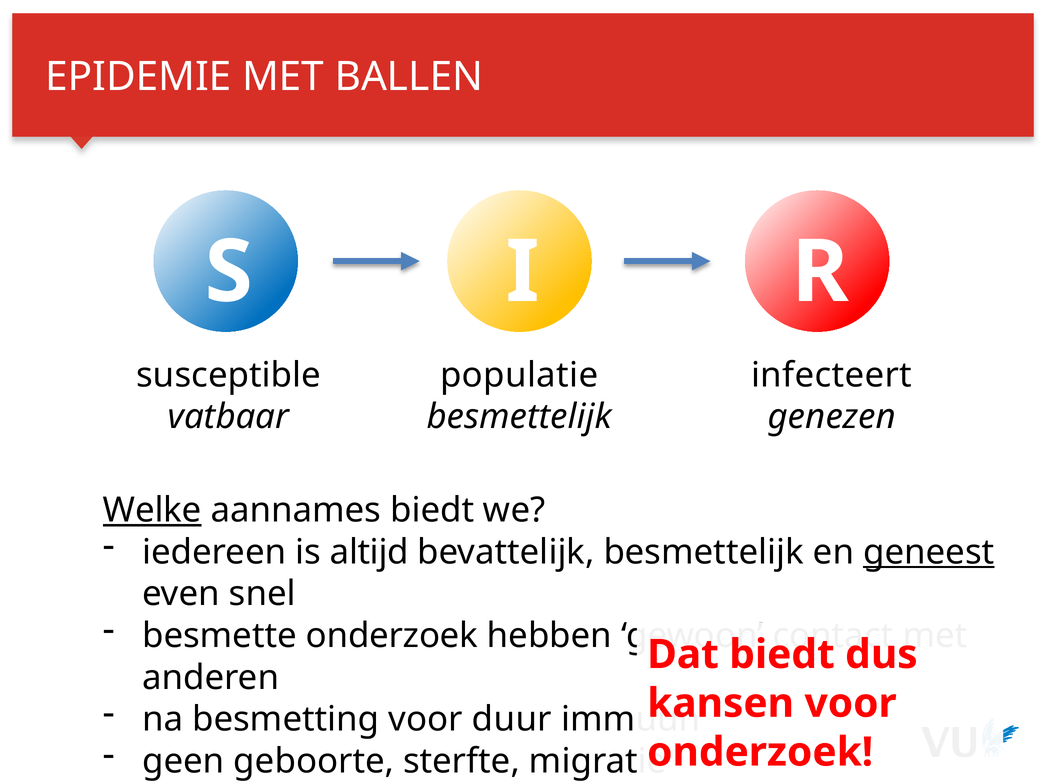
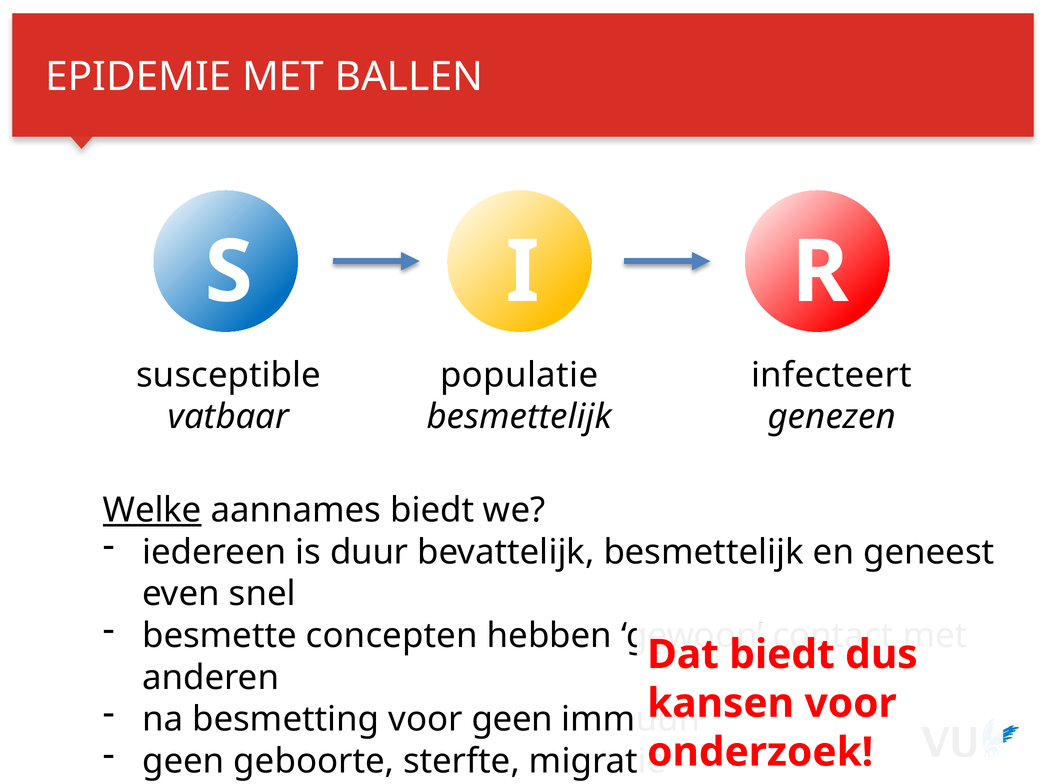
altijd: altijd -> duur (369, 552)
geneest underline: present -> none (929, 552)
besmette onderzoek: onderzoek -> concepten (392, 636)
voor duur: duur -> geen (512, 720)
